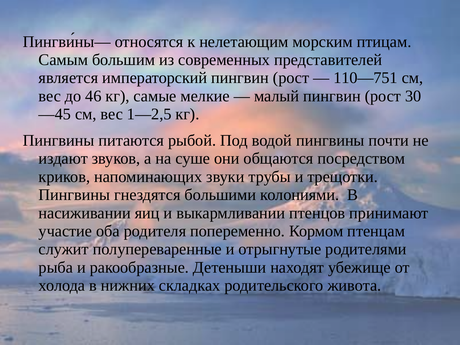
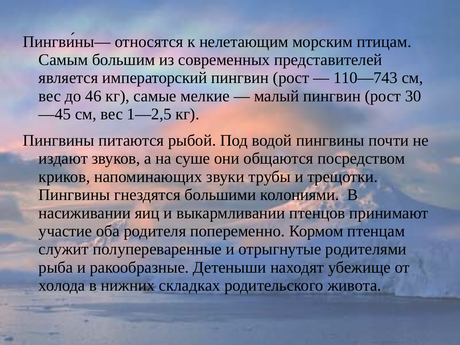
110—751: 110—751 -> 110—743 (366, 78)
